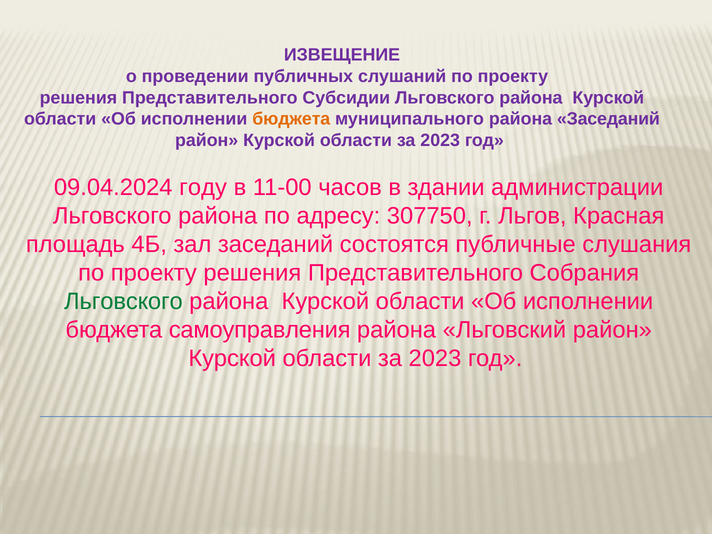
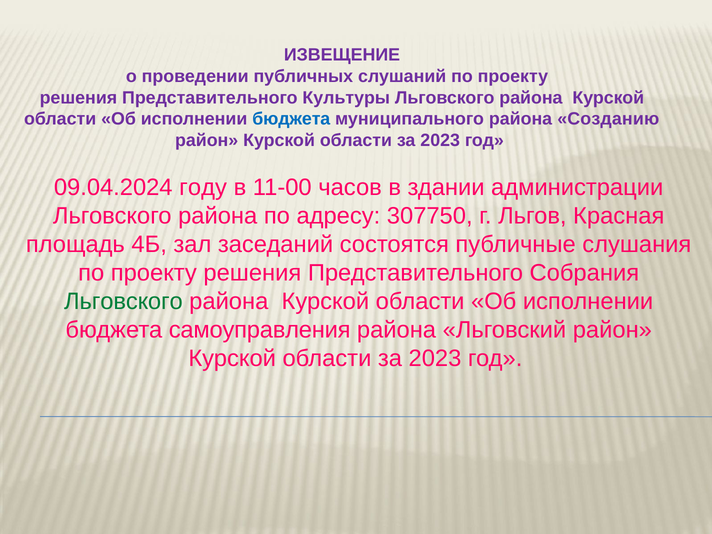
Субсидии: Субсидии -> Культуры (346, 98)
бюджета colour: orange -> blue (291, 119)
района Заседаний: Заседаний -> Созданию (608, 119)
